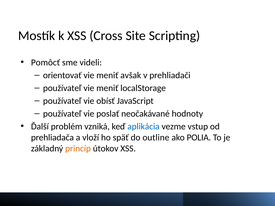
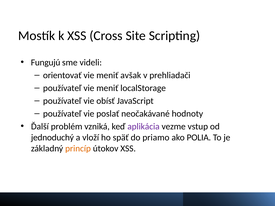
Pomôcť: Pomôcť -> Fungujú (46, 62)
aplikácia colour: blue -> purple (143, 127)
prehliadača: prehliadača -> jednoduchý (52, 138)
outline: outline -> priamo (156, 138)
